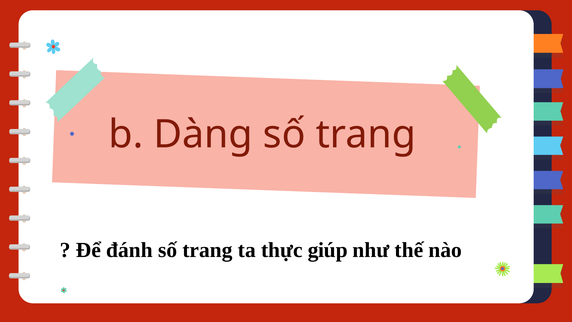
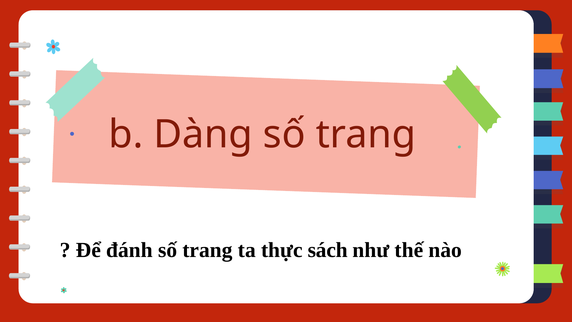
giúp: giúp -> sách (328, 250)
